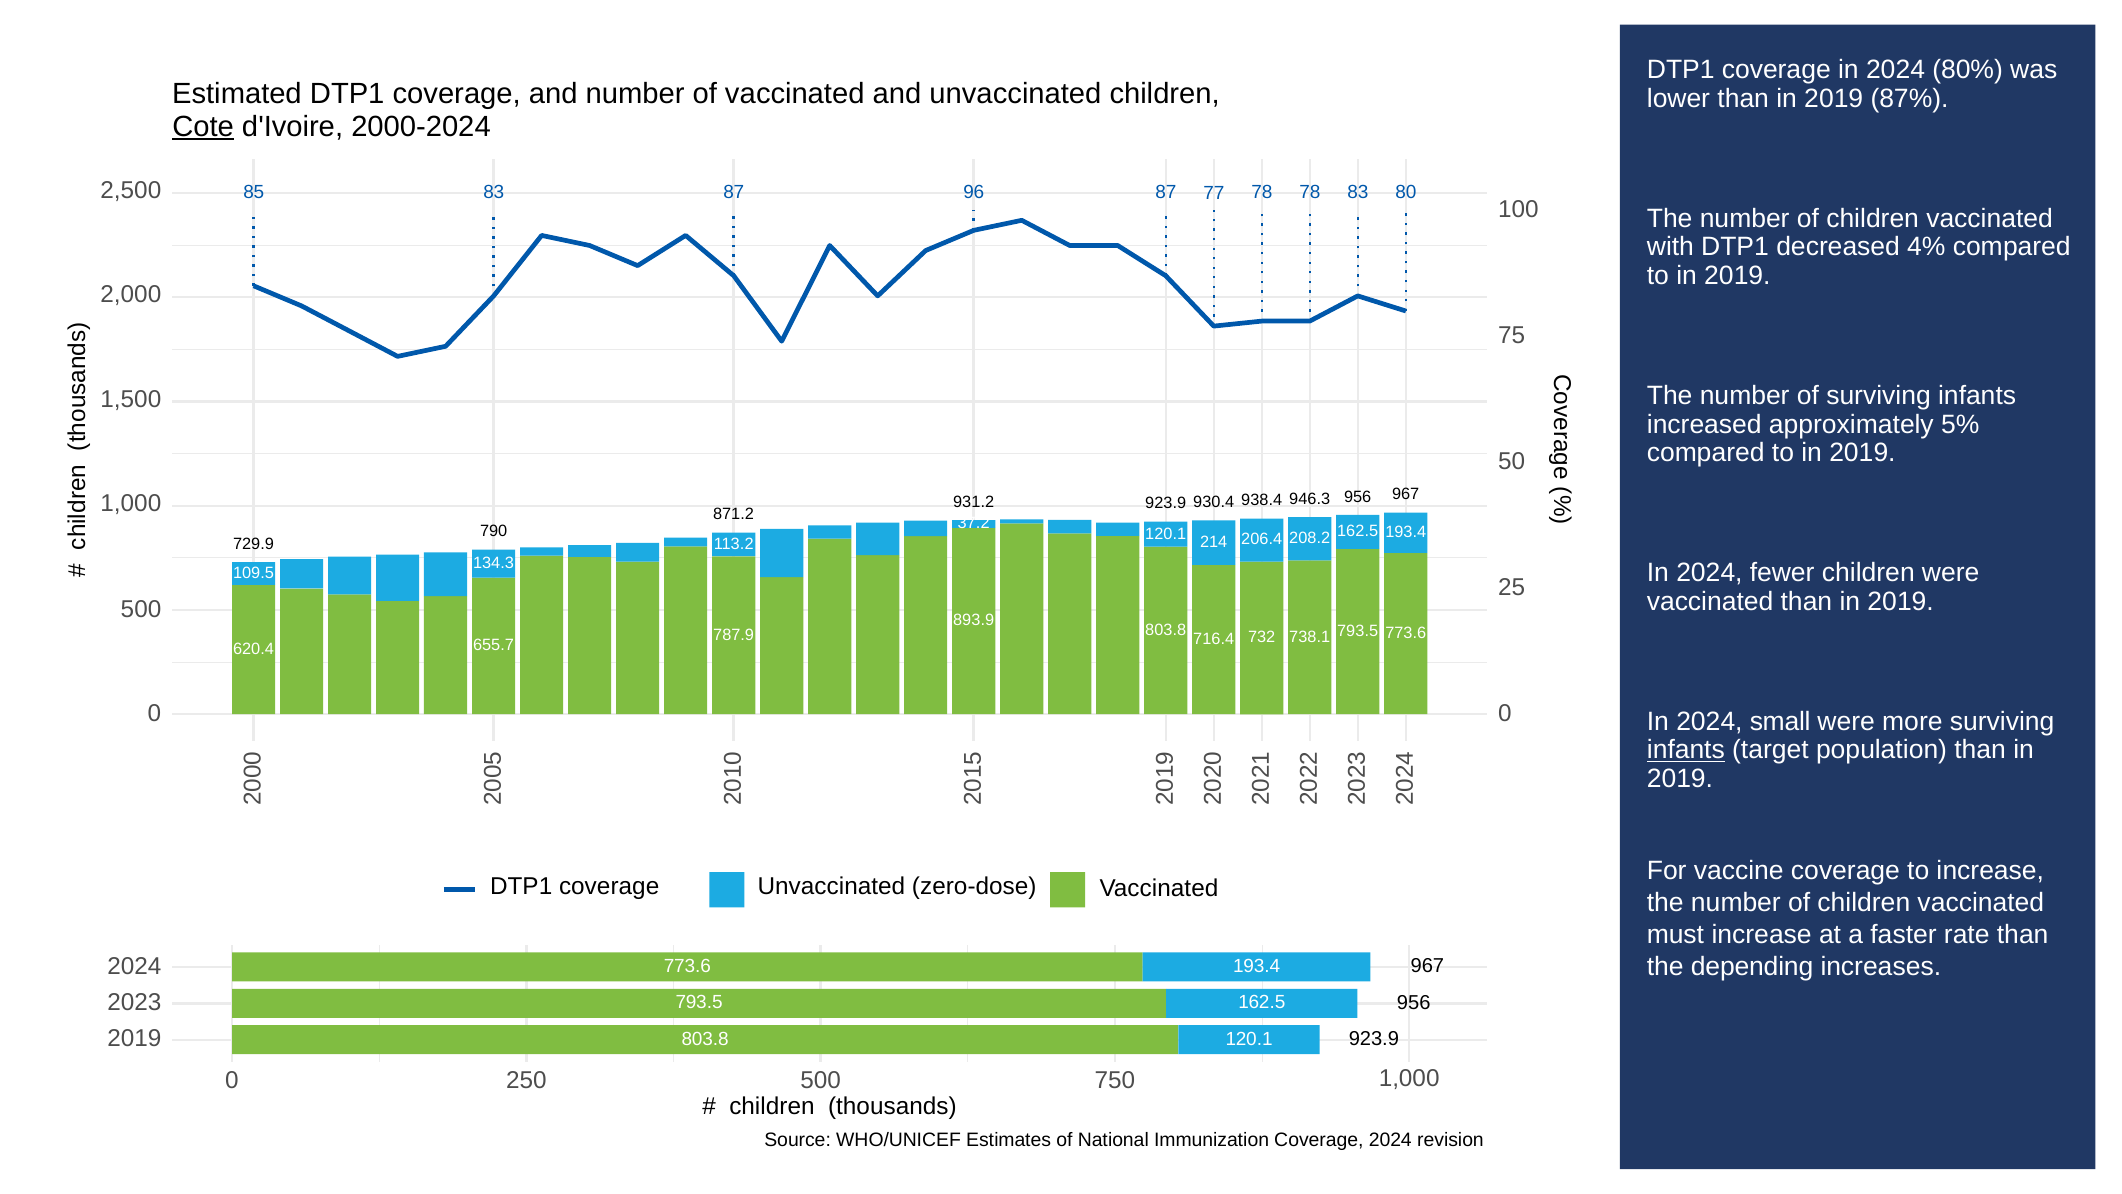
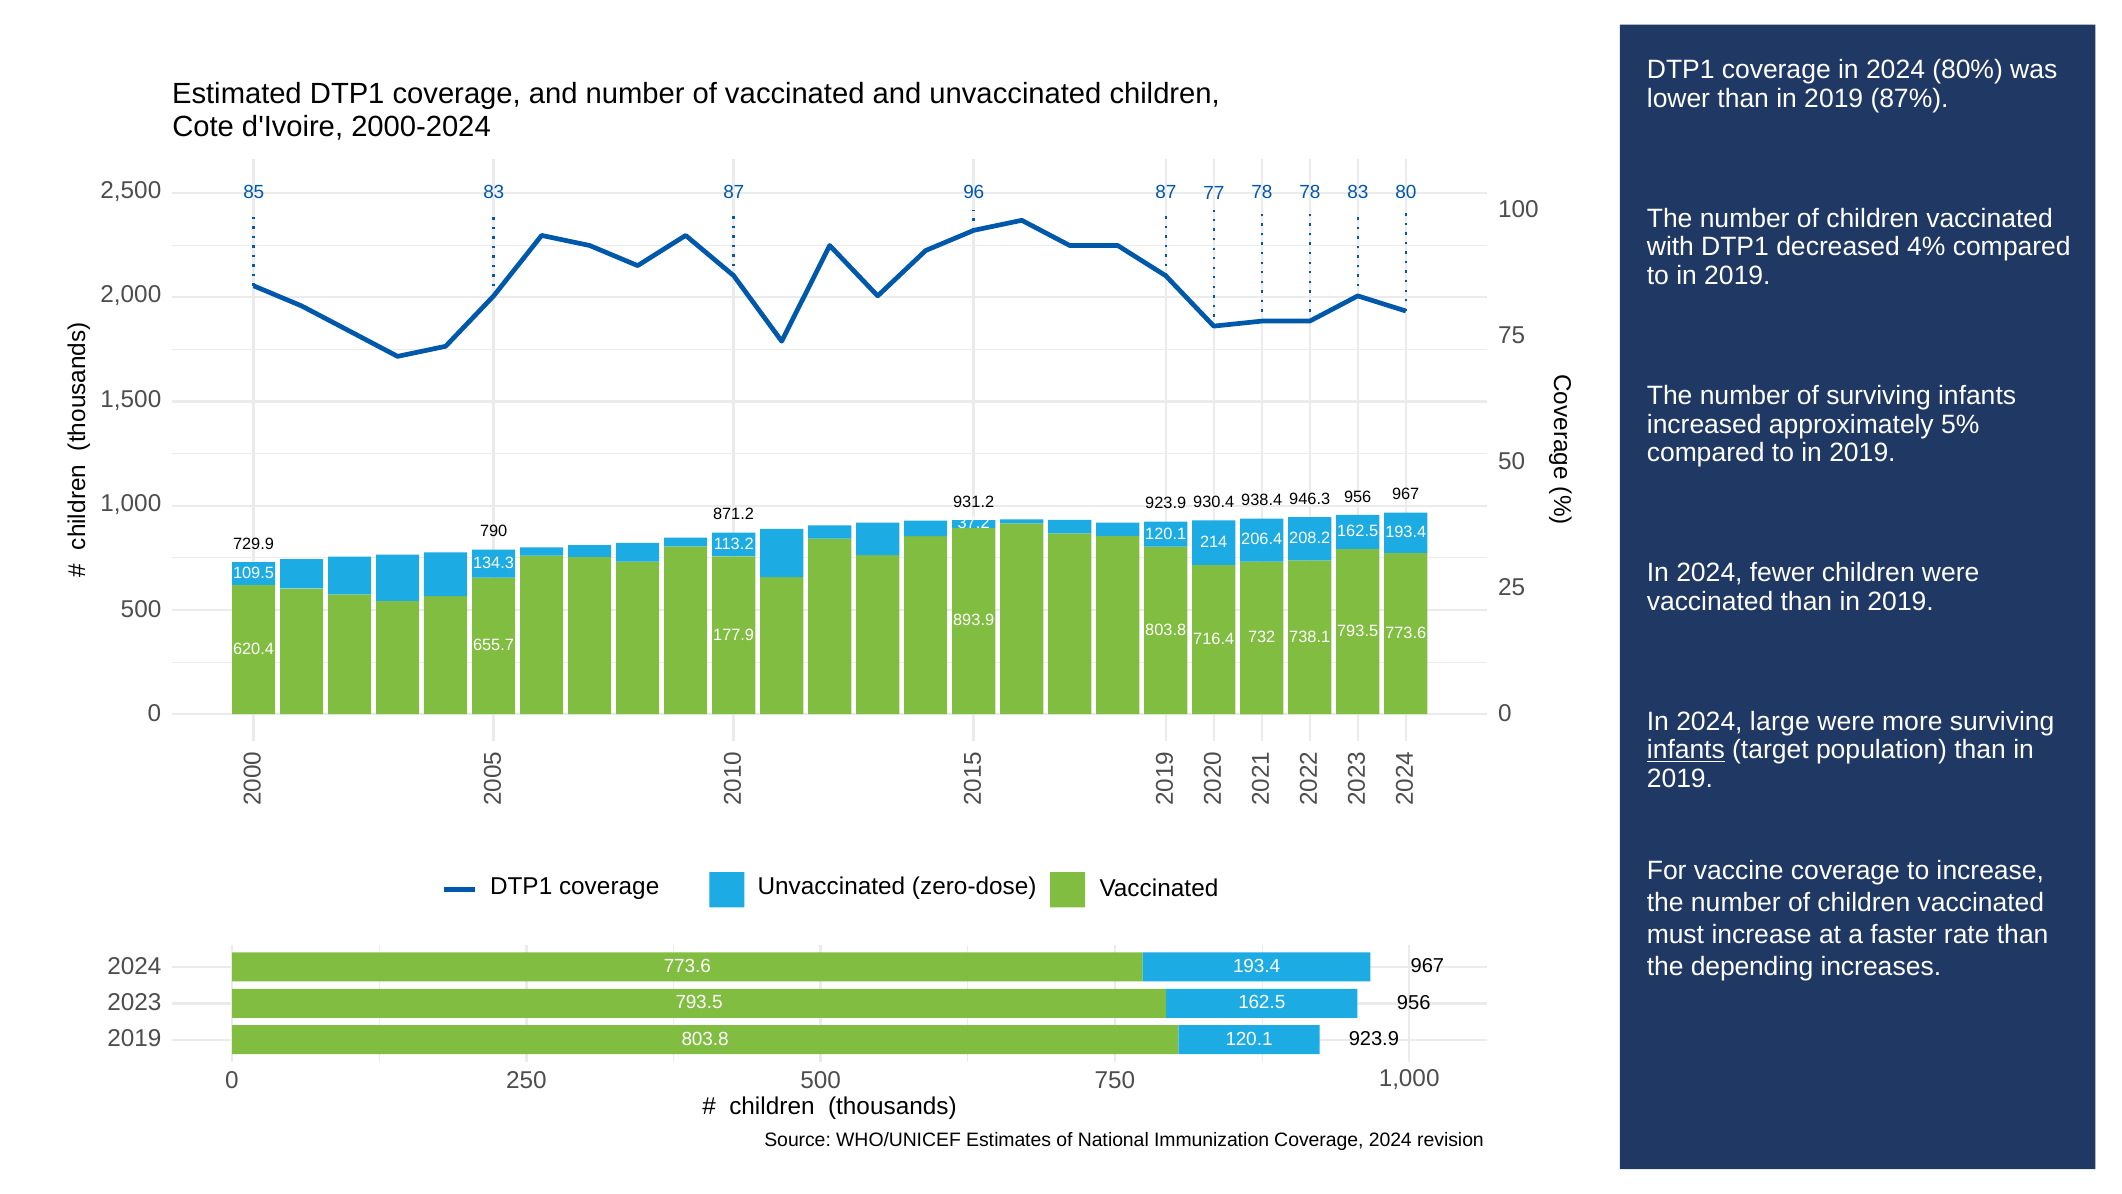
Cote underline: present -> none (203, 127)
787.9: 787.9 -> 177.9 (734, 634)
small: small -> large (1780, 721)
